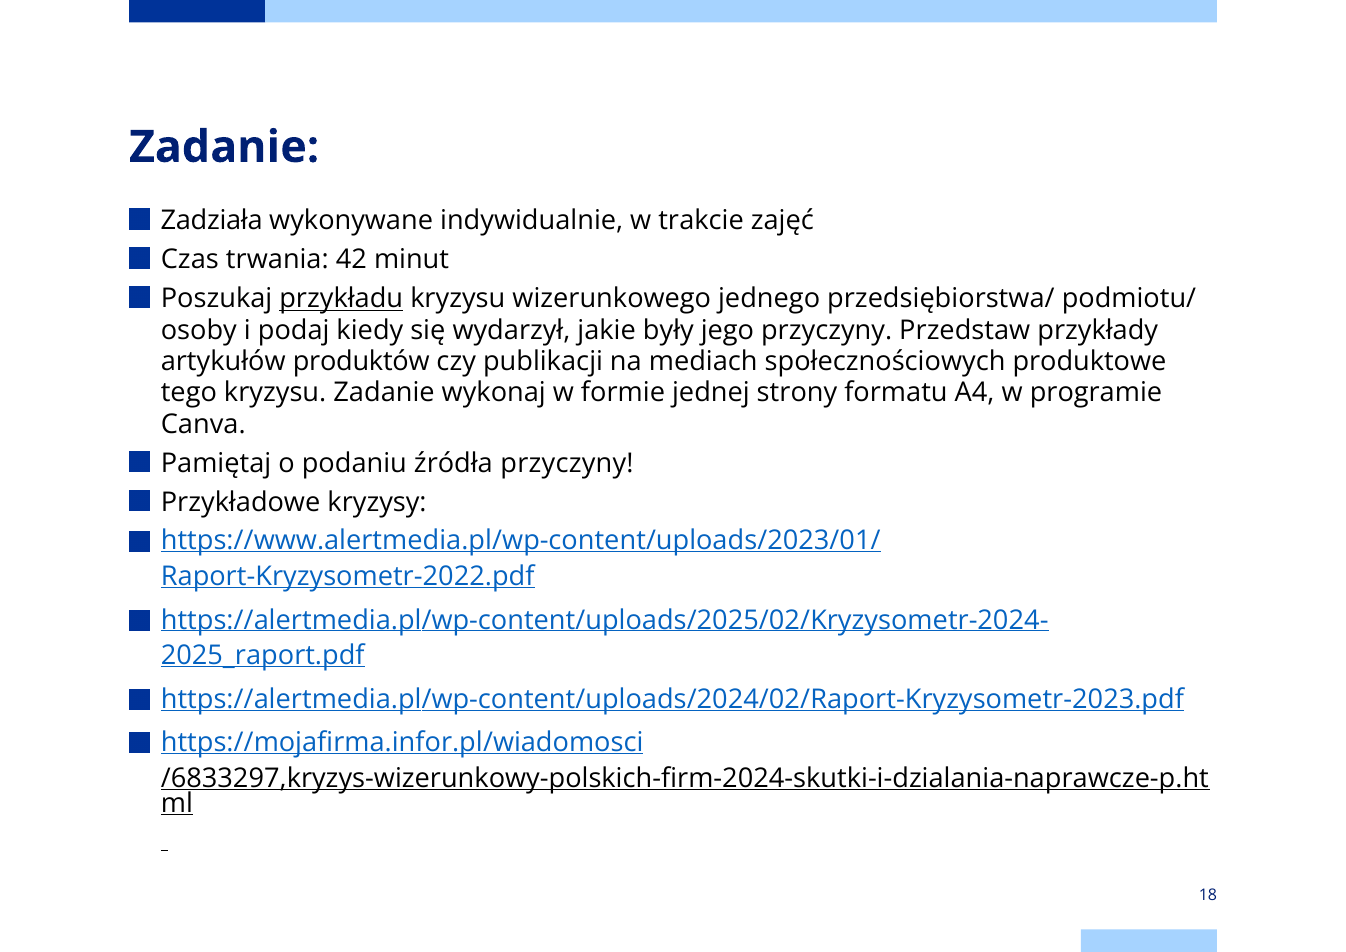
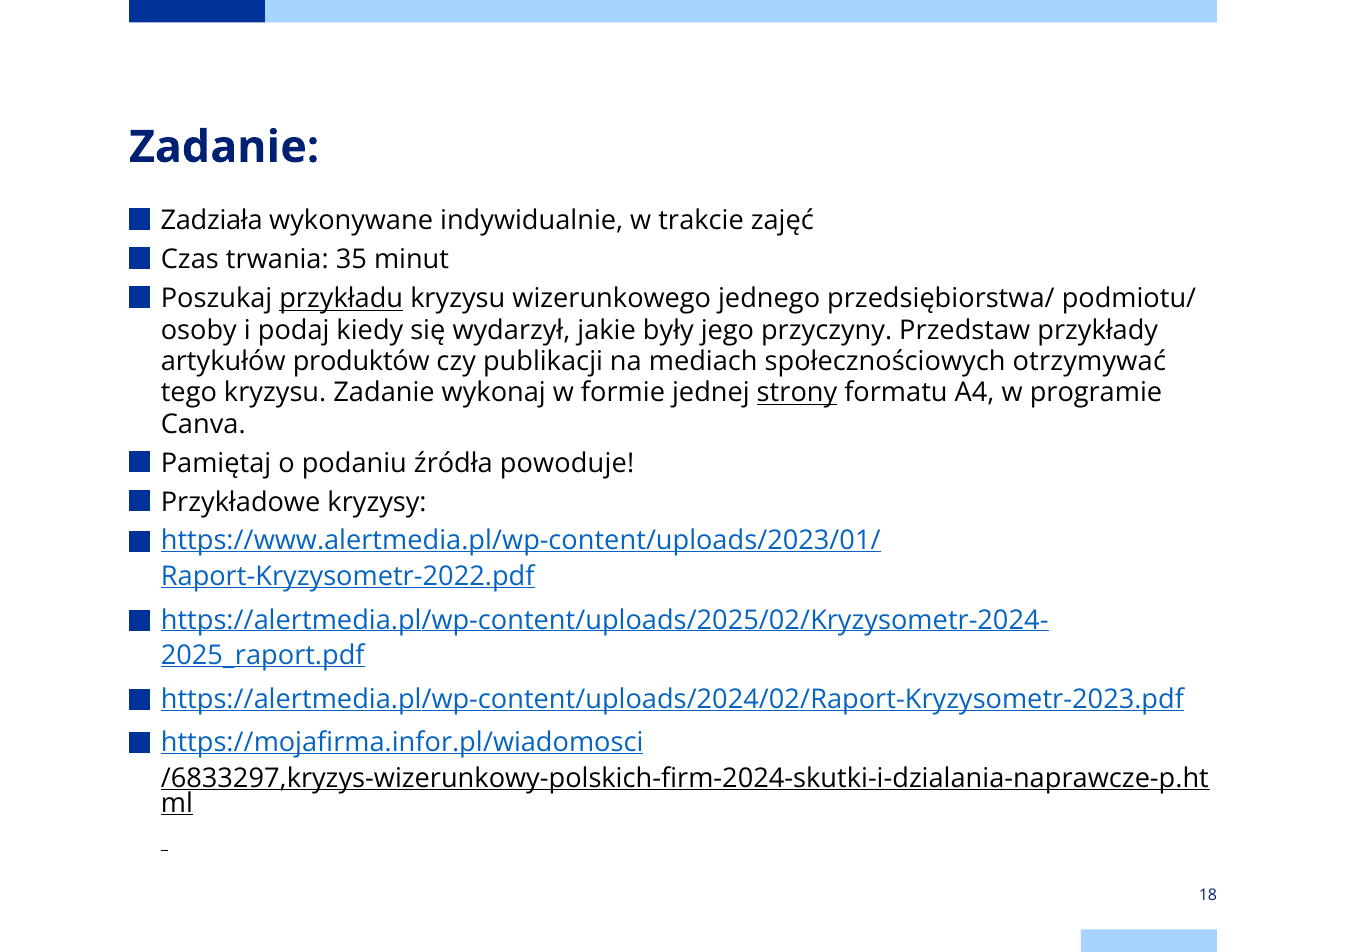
42: 42 -> 35 (351, 260)
produktowe: produktowe -> otrzymywać (1089, 361)
strony underline: none -> present (797, 393)
źródła przyczyny: przyczyny -> powoduje (567, 463)
